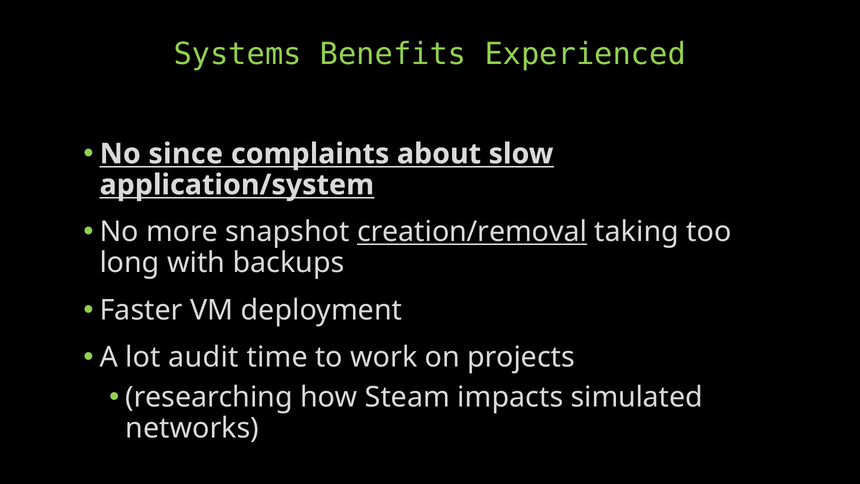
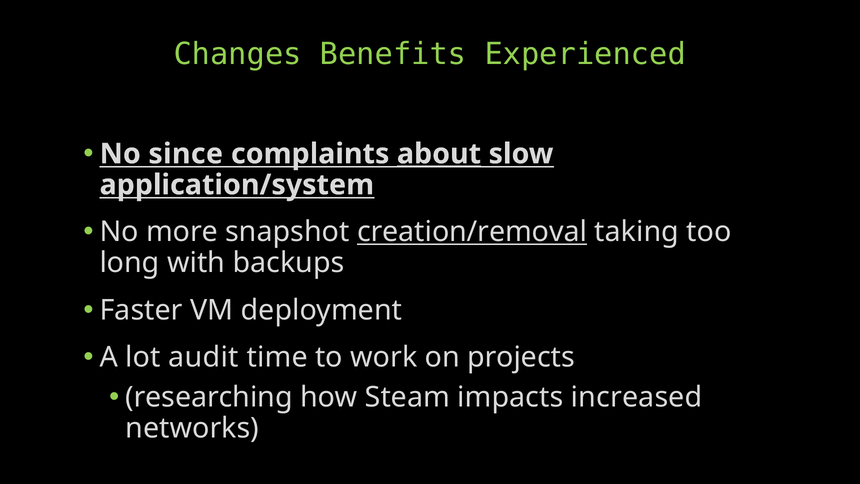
Systems: Systems -> Changes (238, 54)
about underline: none -> present (439, 154)
simulated: simulated -> increased (637, 397)
